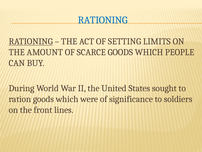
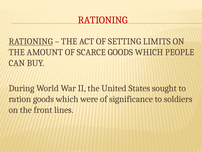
RATIONING colour: blue -> red (103, 20)
